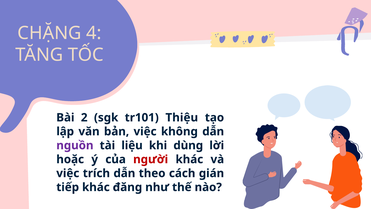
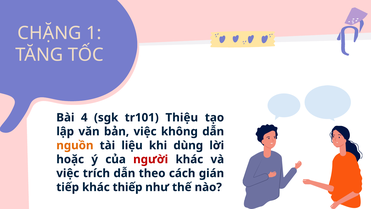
4: 4 -> 1 (94, 33)
2: 2 -> 4 (84, 117)
nguồn colour: purple -> orange (75, 145)
đăng: đăng -> thiếp (128, 187)
